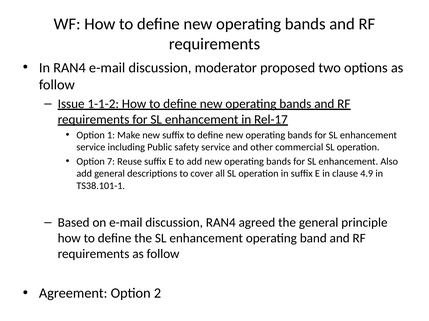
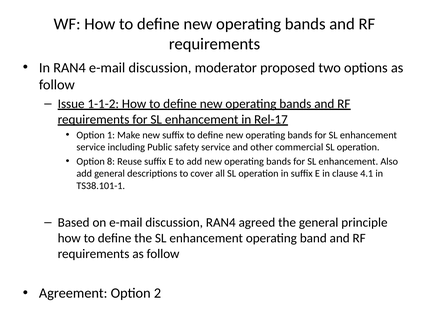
7: 7 -> 8 (111, 162)
4.9: 4.9 -> 4.1 (367, 174)
